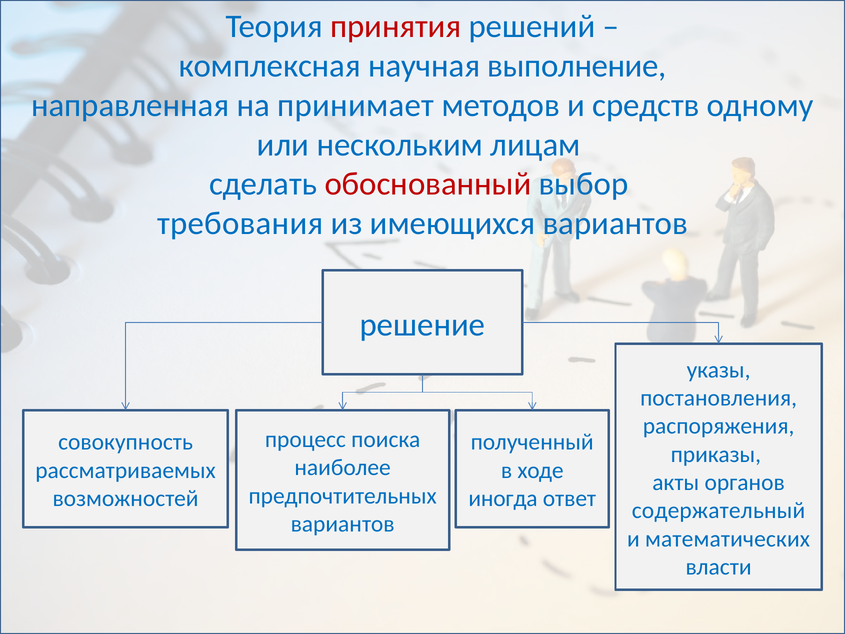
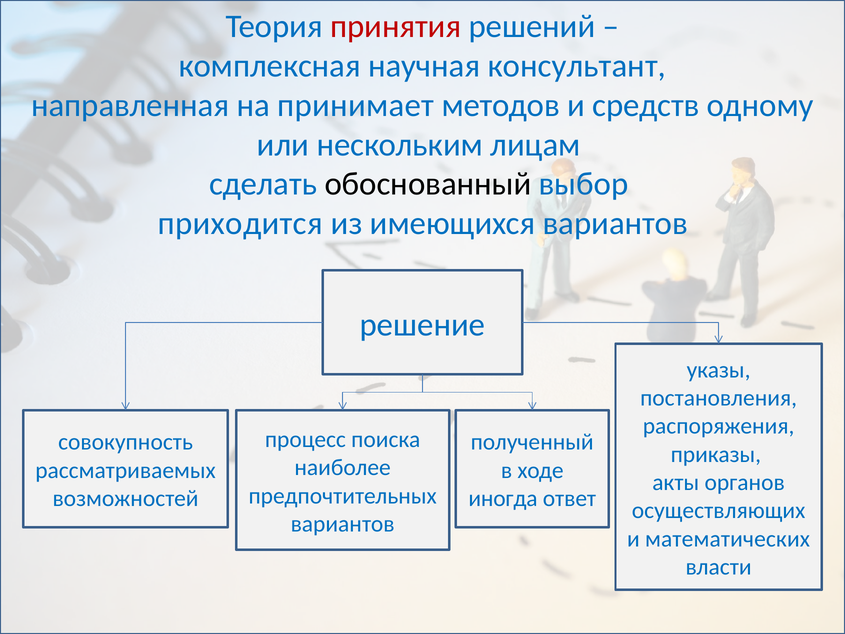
выполнение: выполнение -> консультант (577, 66)
обоснованный colour: red -> black (428, 184)
требования: требования -> приходится (240, 224)
содержательный: содержательный -> осуществляющих (719, 510)
